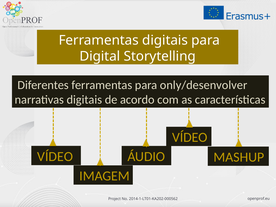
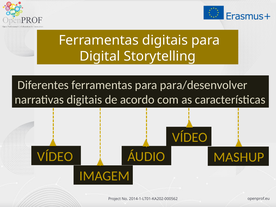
only/desenvolver: only/desenvolver -> para/desenvolver (204, 85)
